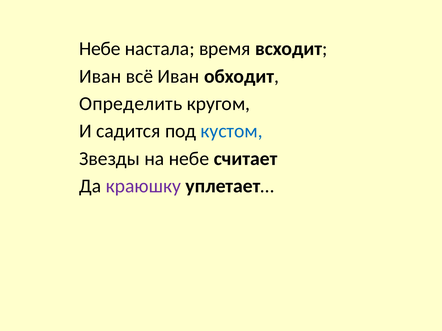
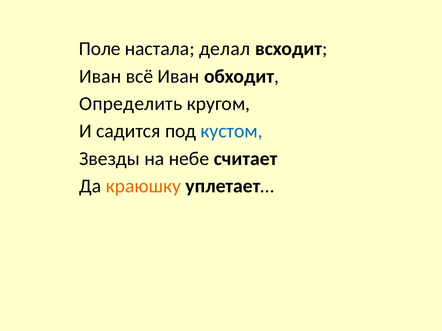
Небе: Небе -> Поле (100, 49)
время: время -> делал (225, 49)
краюшку colour: purple -> orange (143, 186)
